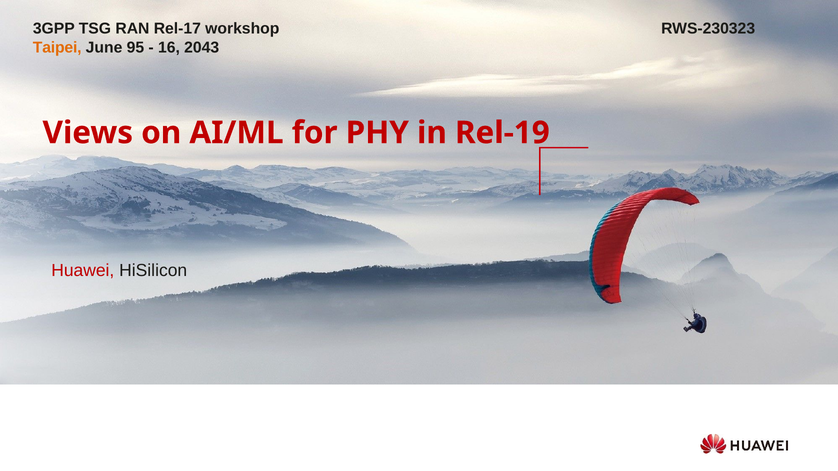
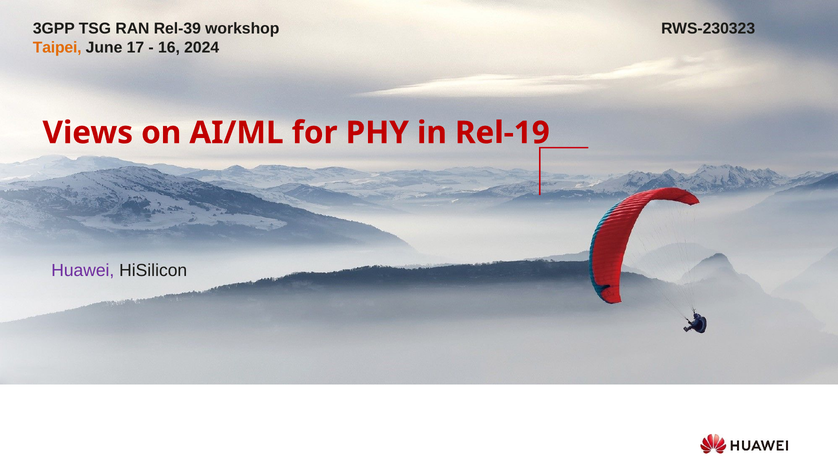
Rel-17: Rel-17 -> Rel-39 (177, 29)
95: 95 -> 17 (135, 47)
2043: 2043 -> 2024 (202, 47)
Huawei colour: red -> purple (83, 271)
